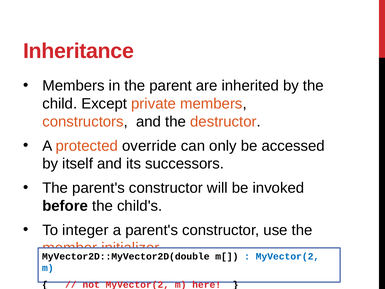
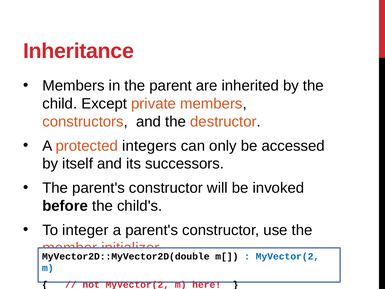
override: override -> integers (149, 146)
